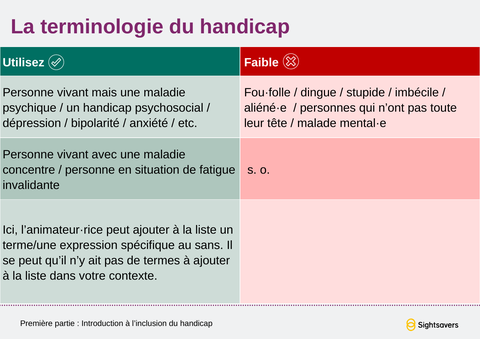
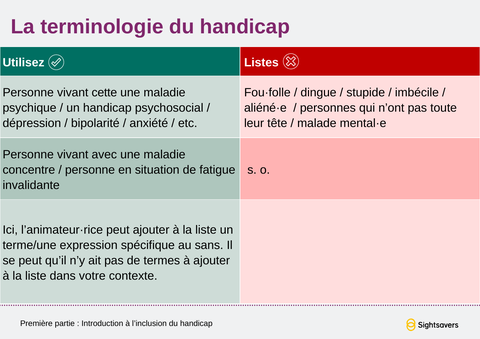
Faible: Faible -> Listes (261, 63)
mais: mais -> cette (104, 93)
